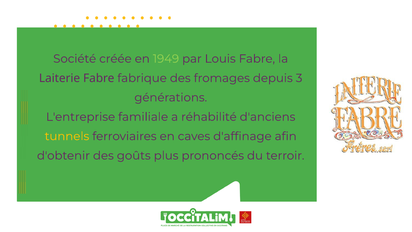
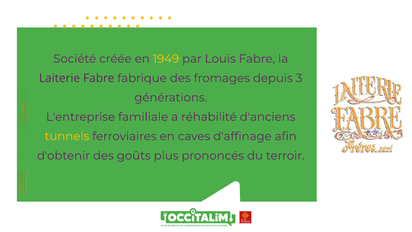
1949 colour: light green -> yellow (166, 59)
